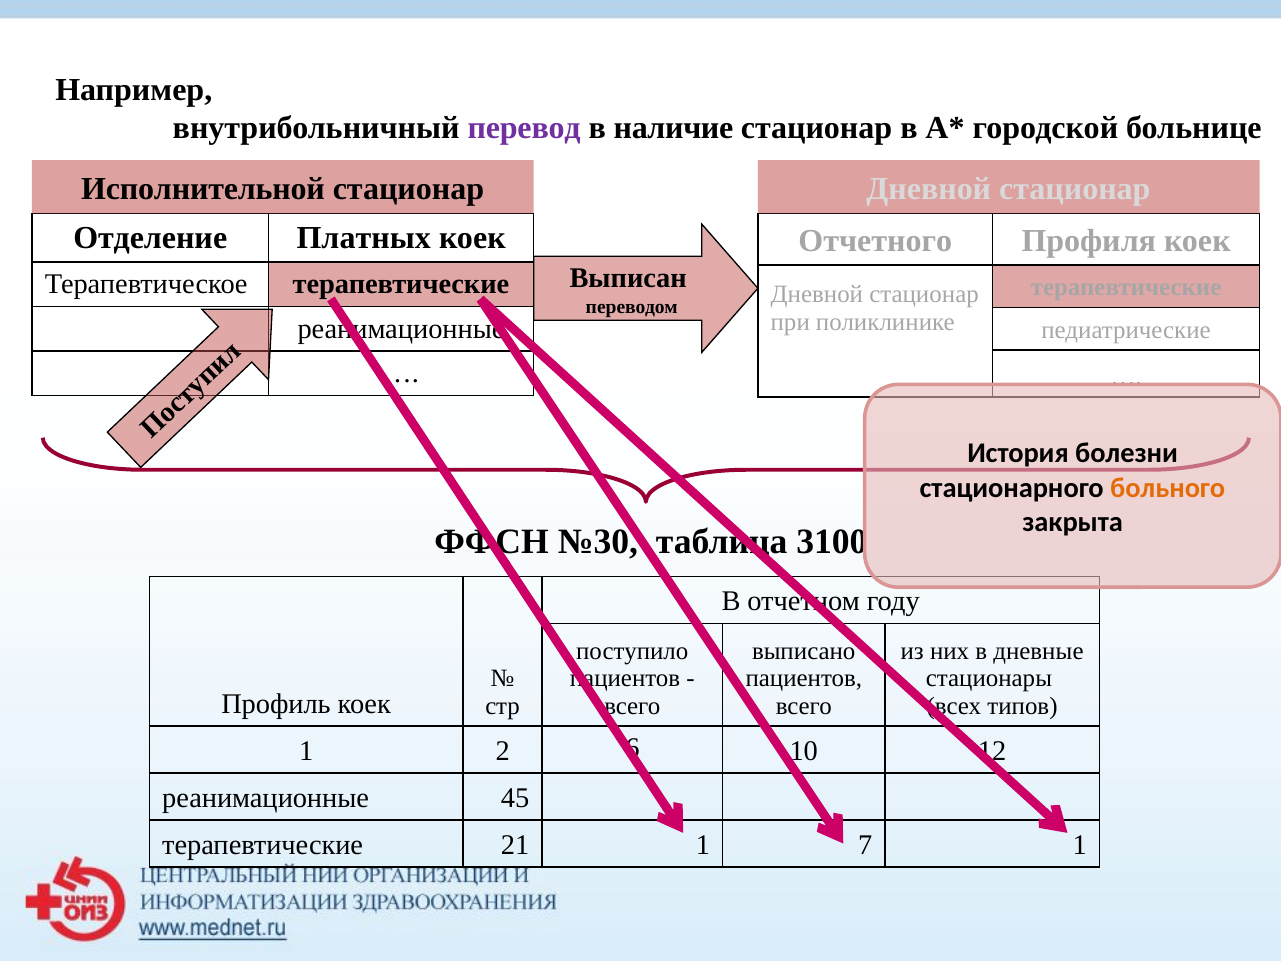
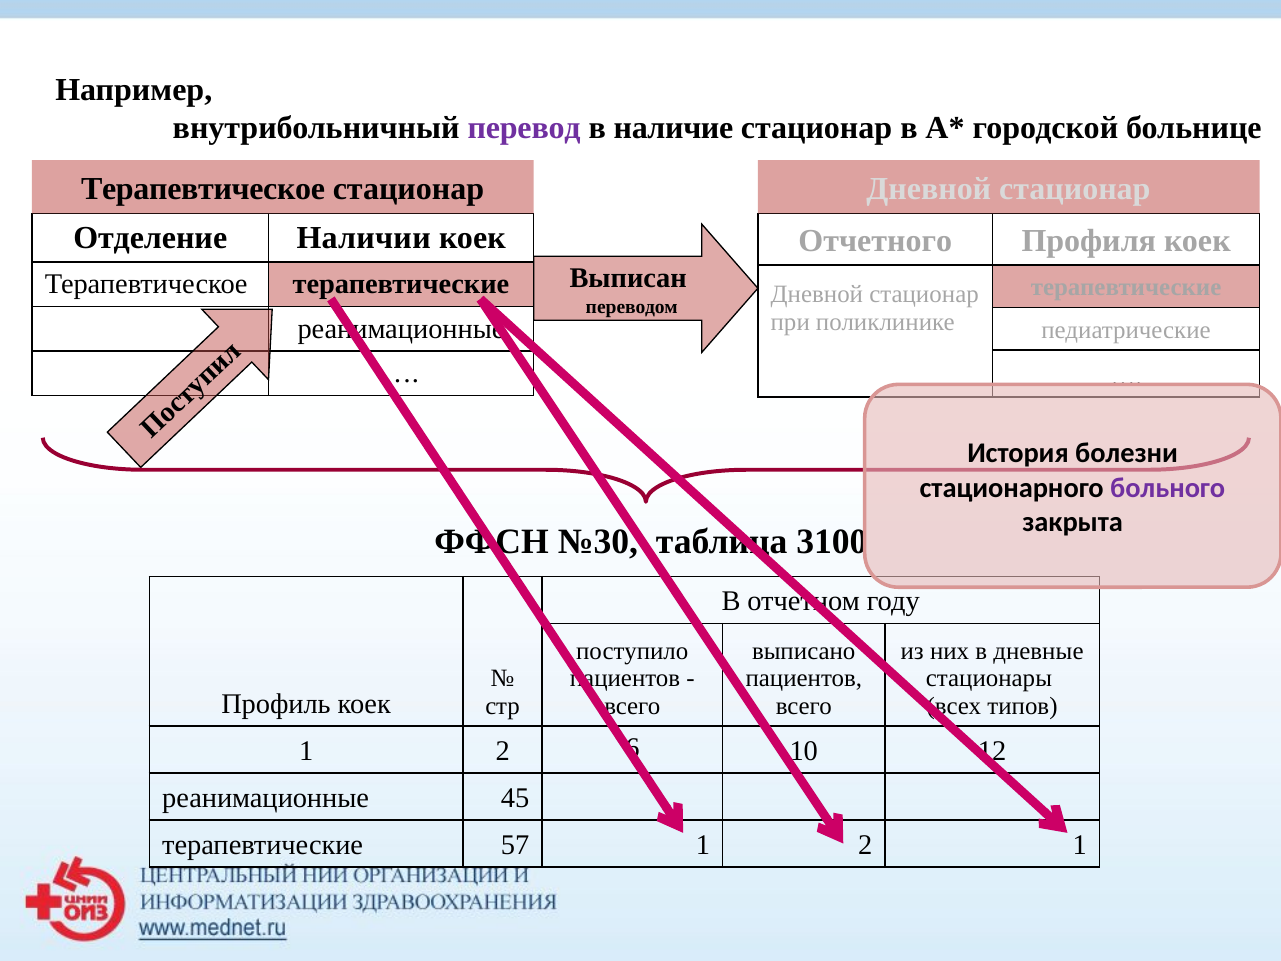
Исполнительной: Исполнительной -> Терапевтическое (203, 189)
Платных: Платных -> Наличии (364, 238)
больного colour: orange -> purple (1168, 488)
21: 21 -> 57 (515, 845)
7: 7 -> 2 (865, 845)
